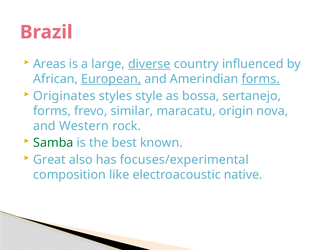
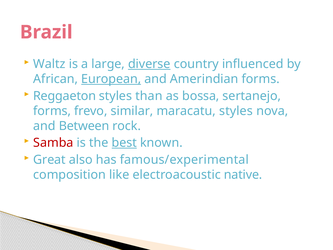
Areas: Areas -> Waltz (49, 64)
forms underline: present -> none (261, 79)
Originates: Originates -> Reggaeton (65, 96)
style: style -> than (149, 96)
maracatu origin: origin -> styles (236, 111)
Western: Western -> Between (84, 126)
Samba colour: green -> red (53, 143)
best underline: none -> present (124, 143)
focuses/experimental: focuses/experimental -> famous/experimental (184, 159)
